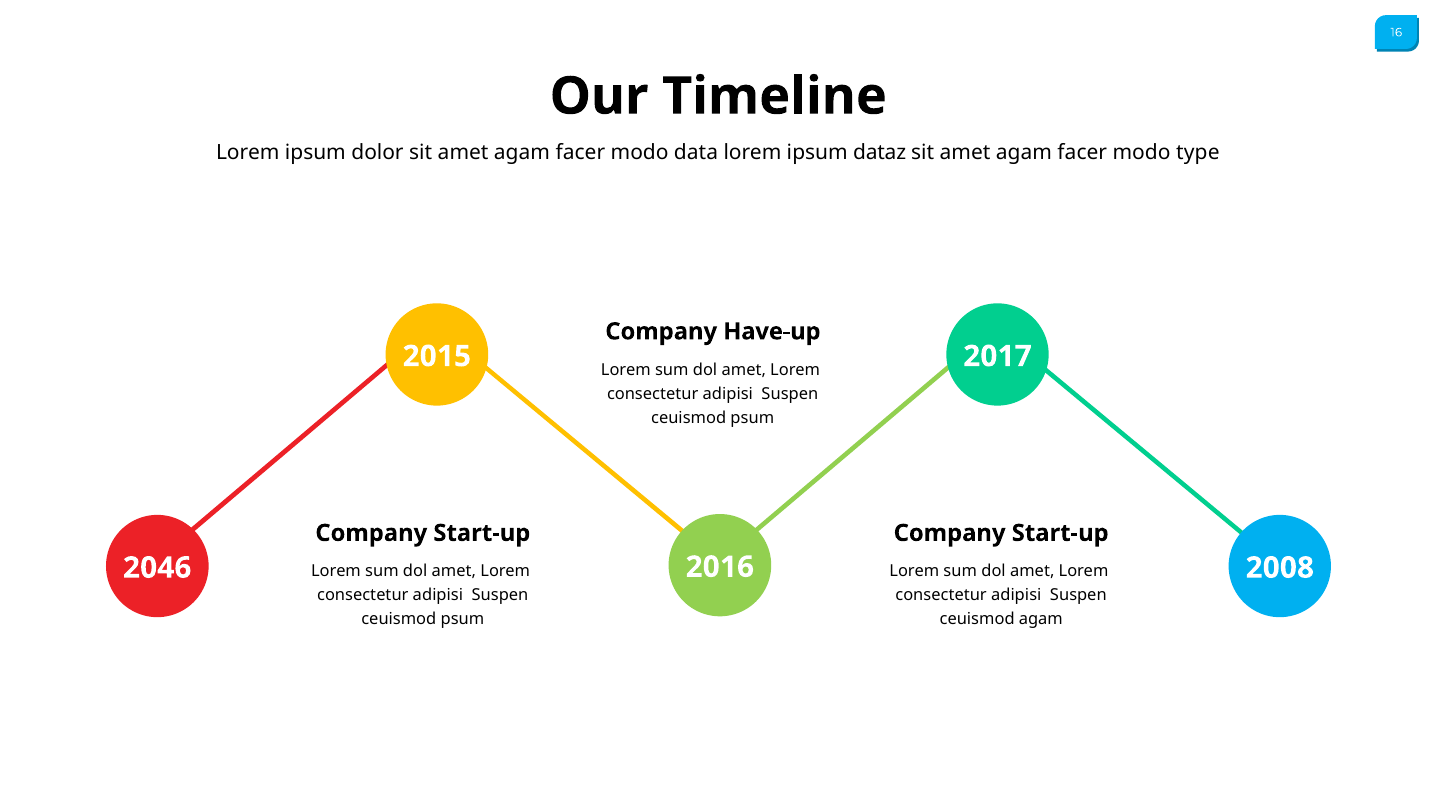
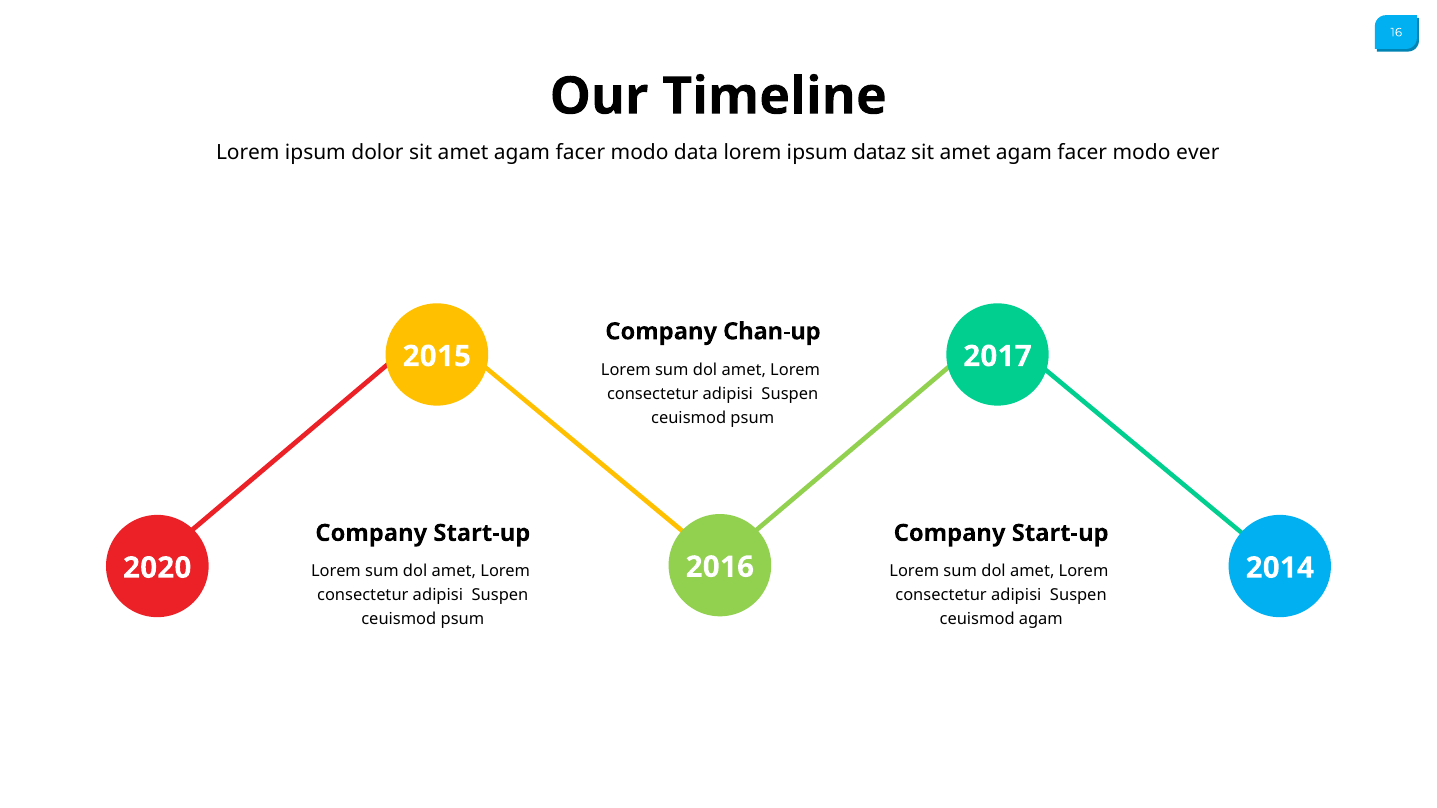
type: type -> ever (1198, 153)
Have-up: Have-up -> Chan-up (772, 332)
2046: 2046 -> 2020 (157, 568)
2008: 2008 -> 2014 (1280, 568)
